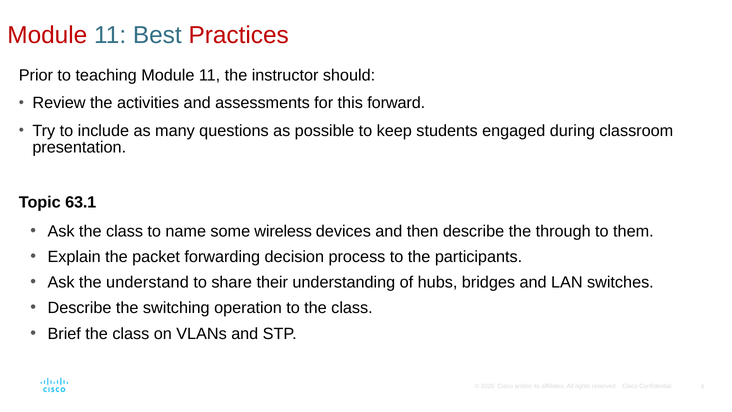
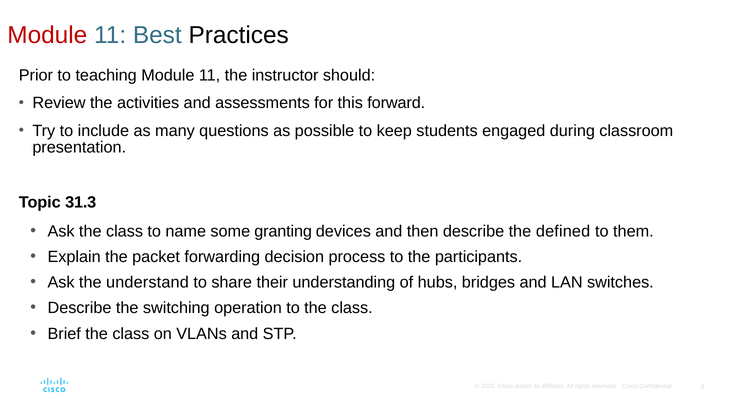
Practices colour: red -> black (239, 35)
63.1: 63.1 -> 31.3 (81, 202)
wireless: wireless -> granting (283, 231)
through: through -> defined (563, 231)
